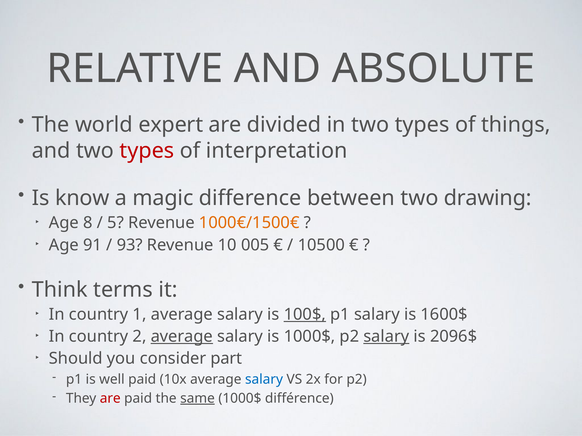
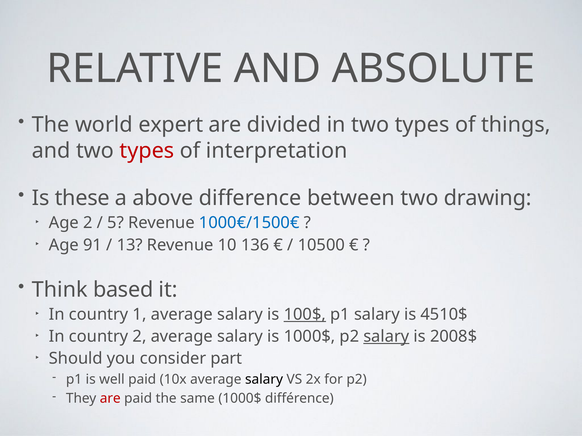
know: know -> these (82, 198)
magic: magic -> above (163, 198)
Age 8: 8 -> 2 (88, 223)
1000€/1500€ colour: orange -> blue (249, 223)
93: 93 -> 13 (130, 245)
005: 005 -> 136 (255, 245)
terms: terms -> based (123, 290)
1600$: 1600$ -> 4510$ (444, 315)
average underline: present -> none (182, 337)
2096$: 2096$ -> 2008$ (454, 337)
salary colour: blue -> black (264, 380)
same underline: present -> none (197, 399)
